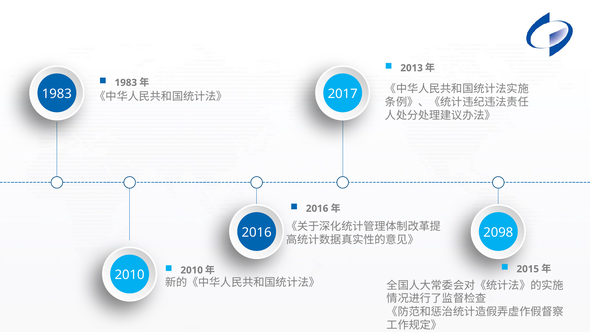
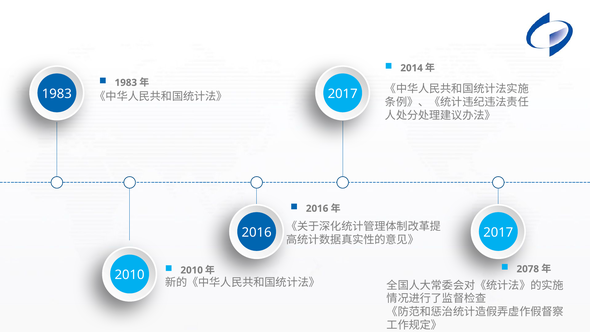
2013: 2013 -> 2014 (412, 68)
2098: 2098 -> 2017 (498, 232)
2015: 2015 -> 2078 (528, 269)
